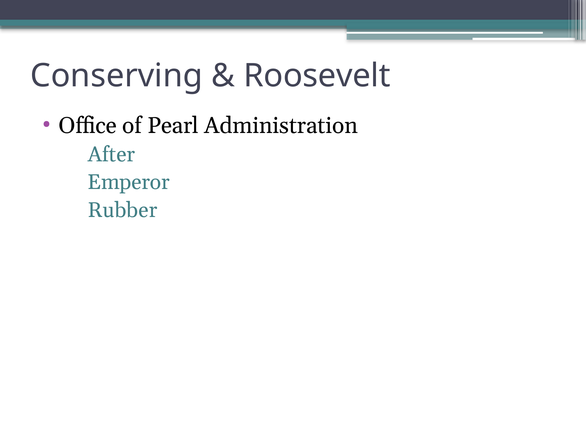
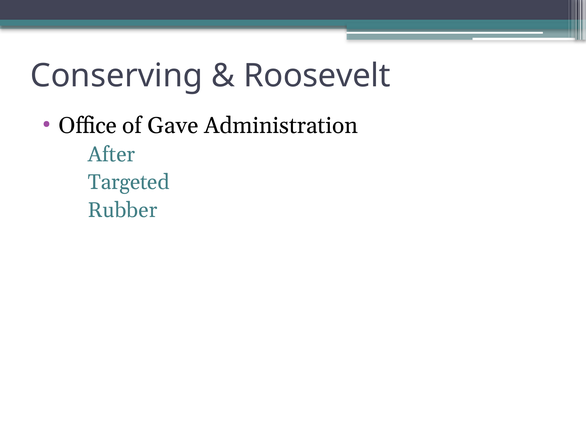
Pearl: Pearl -> Gave (173, 126)
Emperor: Emperor -> Targeted (129, 182)
